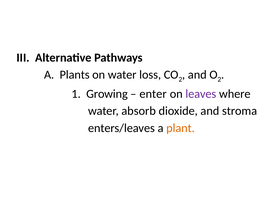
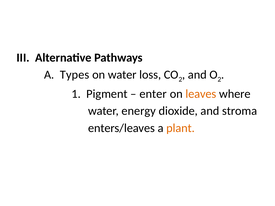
Plants: Plants -> Types (75, 75)
Growing: Growing -> Pigment (107, 94)
leaves colour: purple -> orange (201, 94)
absorb: absorb -> energy (139, 111)
